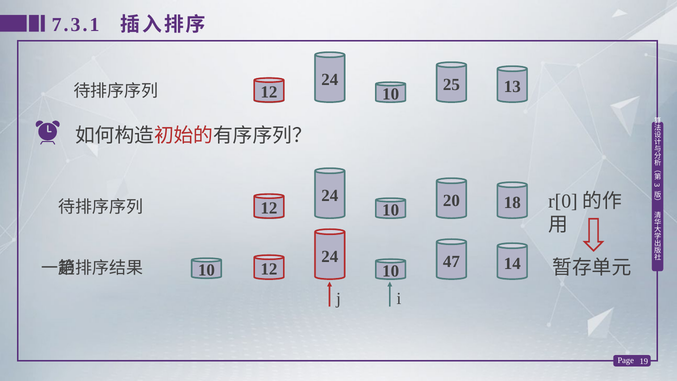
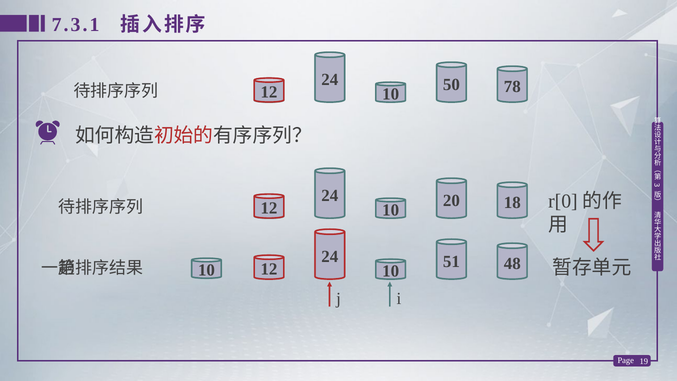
25: 25 -> 50 (451, 85)
13: 13 -> 78 (512, 87)
47: 47 -> 51 (451, 261)
14: 14 -> 48 (512, 263)
